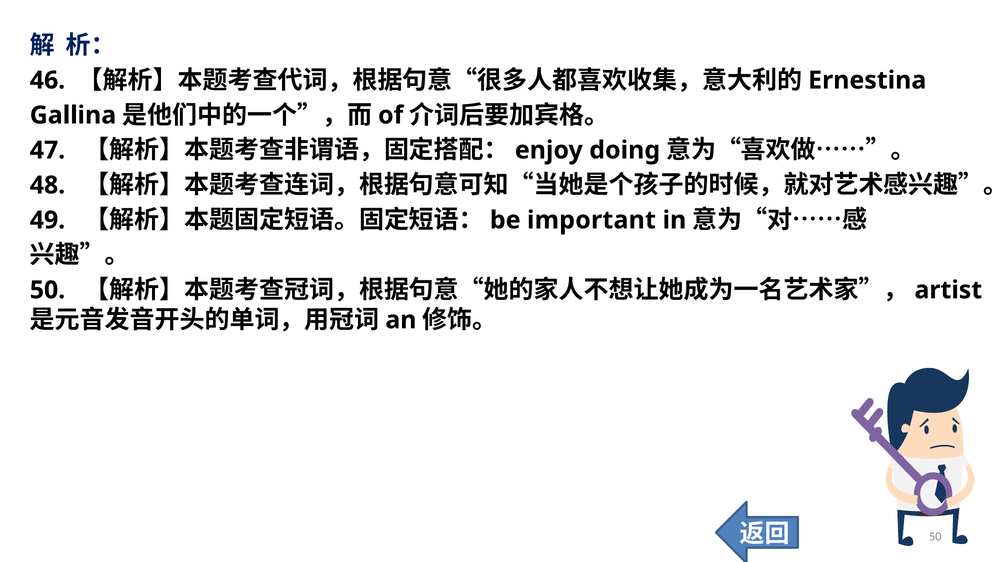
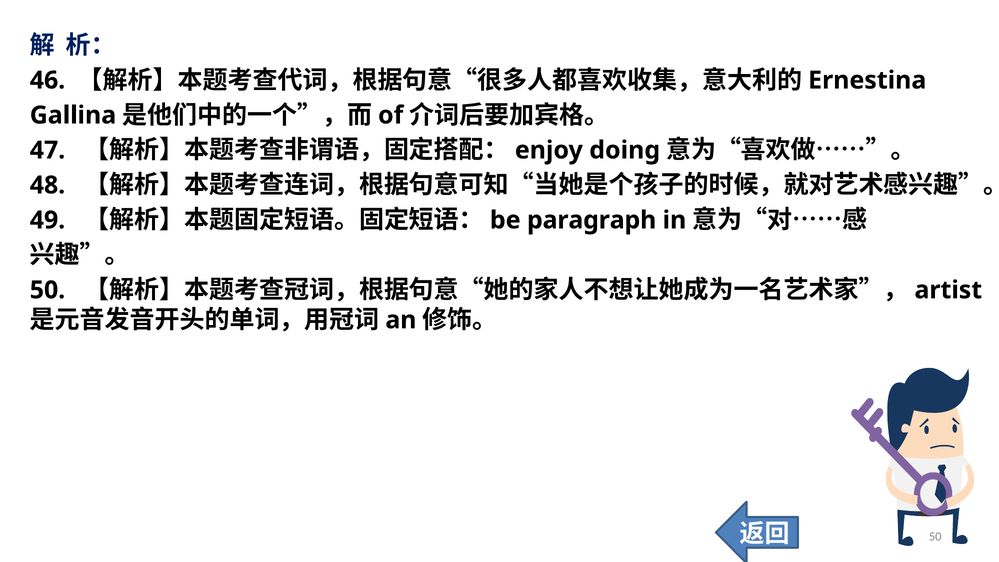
important: important -> paragraph (592, 220)
